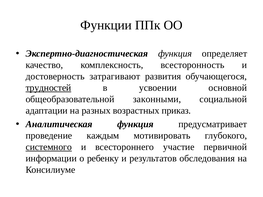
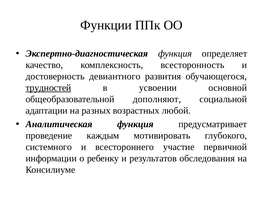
затрагивают: затрагивают -> девиантного (115, 76)
законными: законными -> дополняют (157, 99)
приказ: приказ -> любой (176, 111)
системного underline: present -> none (49, 147)
